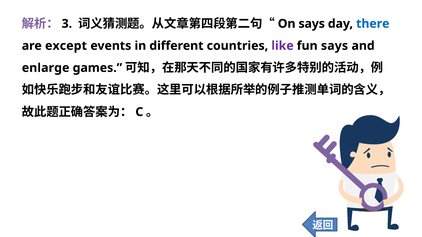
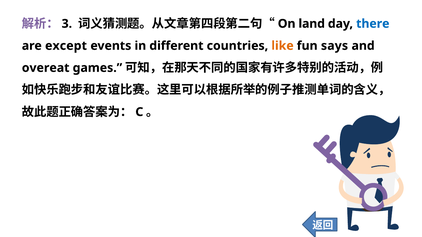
says: says -> land (312, 24)
like colour: purple -> orange (283, 46)
enlarge: enlarge -> overeat (46, 68)
